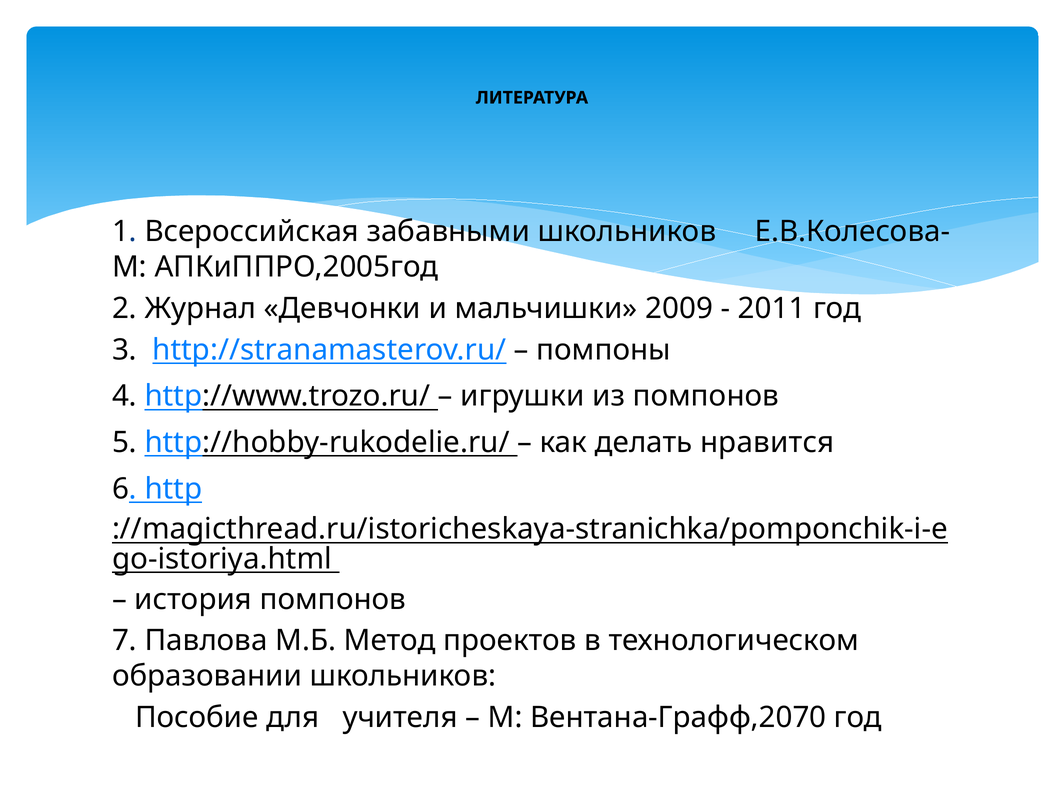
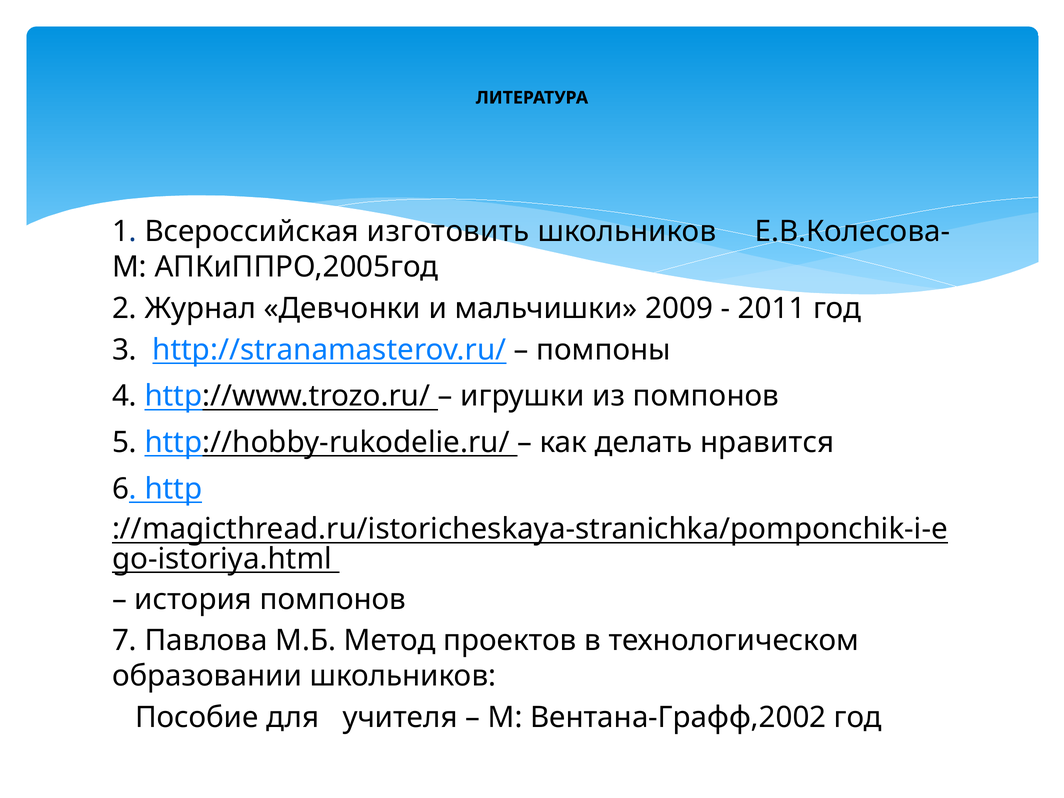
забавными: забавными -> изготовить (448, 231)
Вентана-Графф,2070: Вентана-Графф,2070 -> Вентана-Графф,2002 (678, 718)
